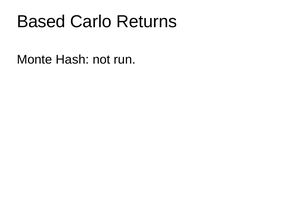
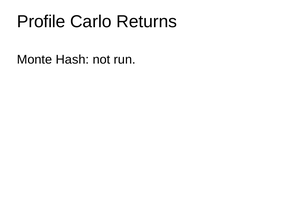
Based: Based -> Profile (41, 22)
